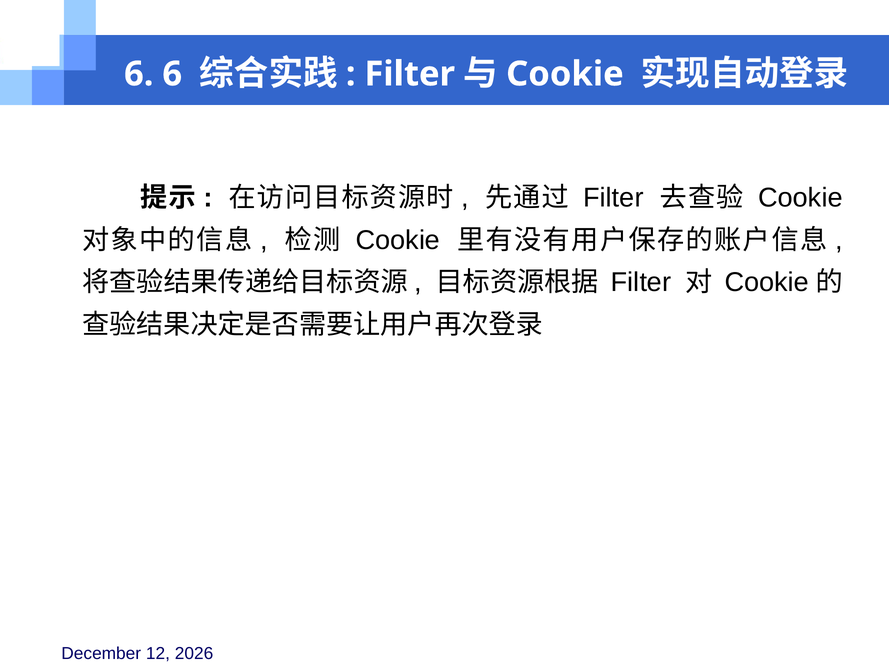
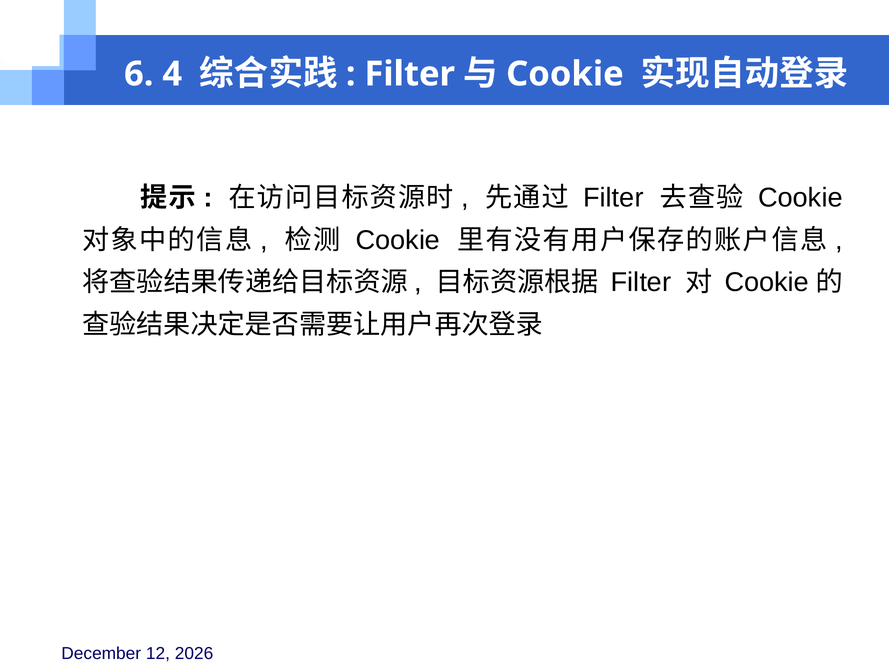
6 6: 6 -> 4 (172, 74)
